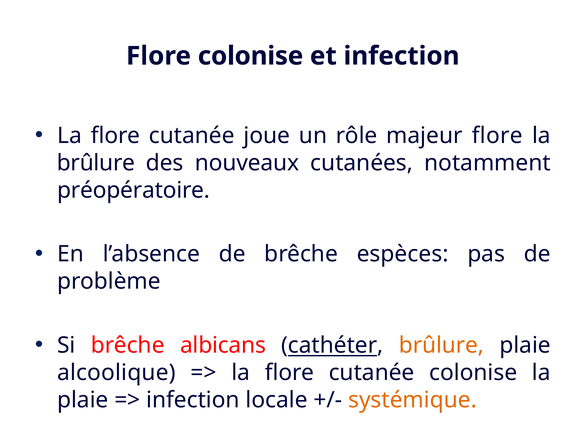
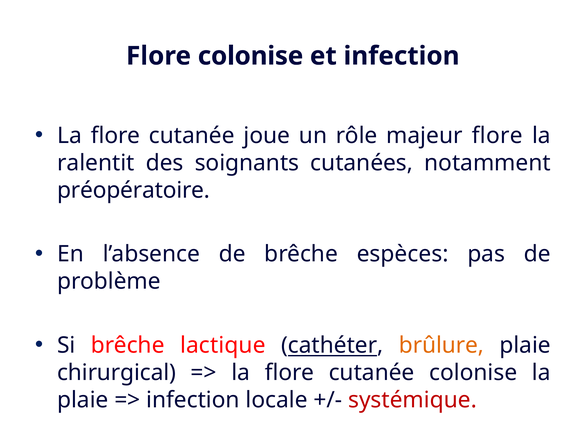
brûlure: brûlure -> ralentit (96, 163)
nouveaux: nouveaux -> soignants (247, 163)
albicans: albicans -> lactique (223, 346)
alcoolique: alcoolique -> chirurgical (117, 373)
systémique colour: orange -> red (412, 400)
